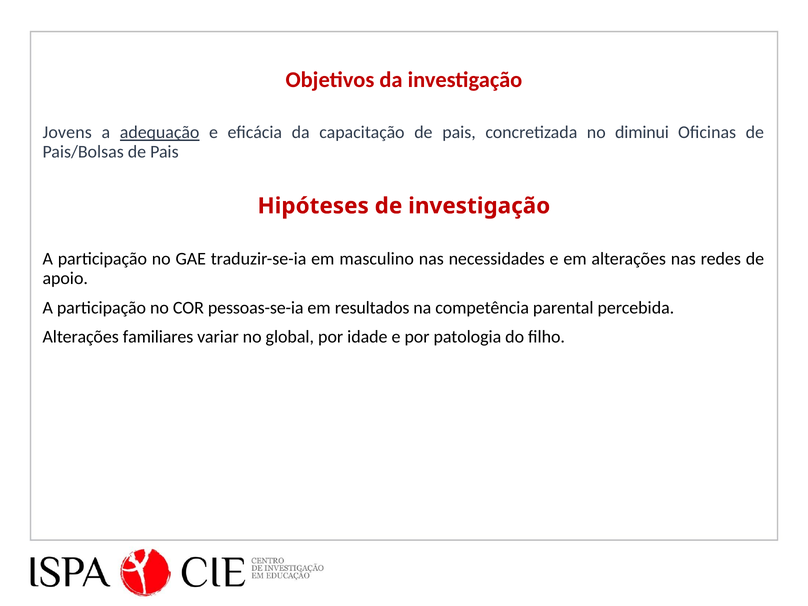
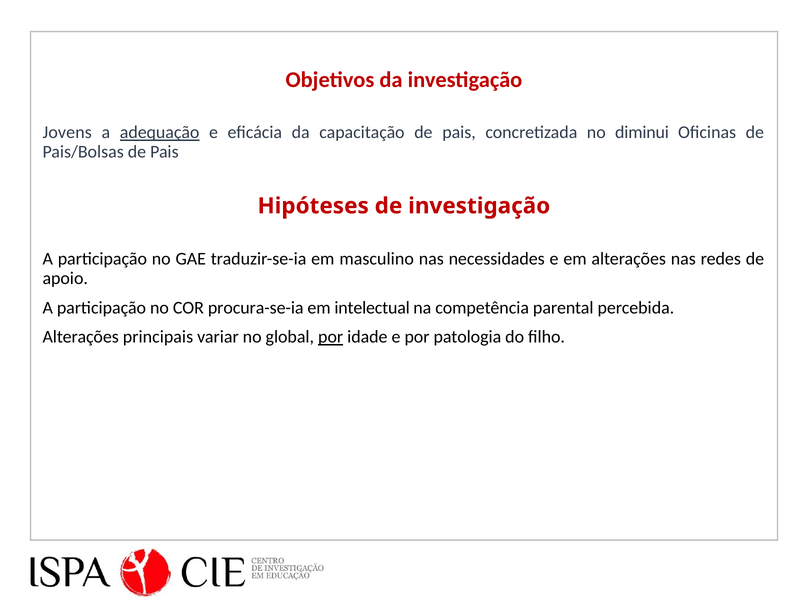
pessoas-se-ia: pessoas-se-ia -> procura-se-ia (256, 308)
resultados: resultados -> intelectual (372, 308)
familiares: familiares -> principais (158, 337)
por underline: none -> present (331, 337)
